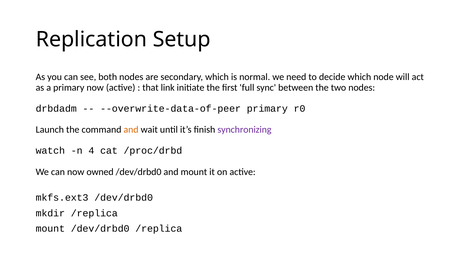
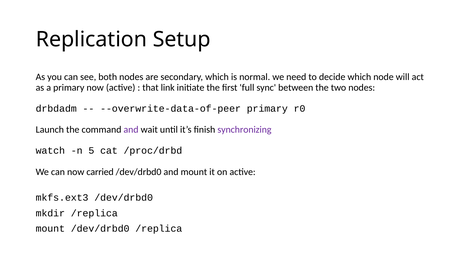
and colour: orange -> purple (131, 130)
4: 4 -> 5 (91, 151)
owned: owned -> carried (100, 172)
